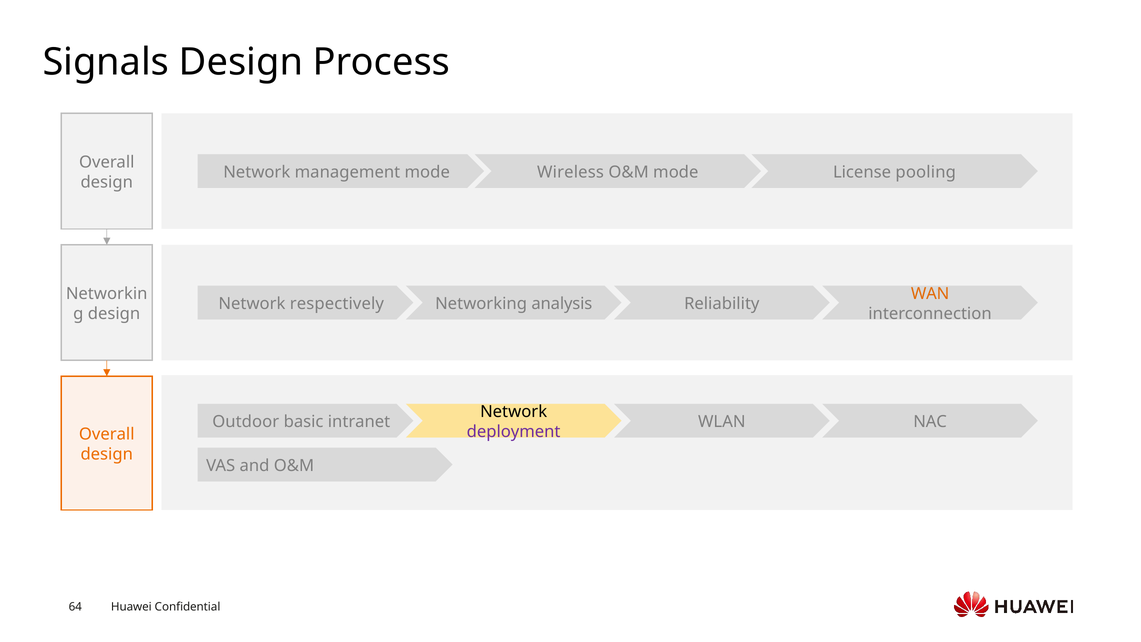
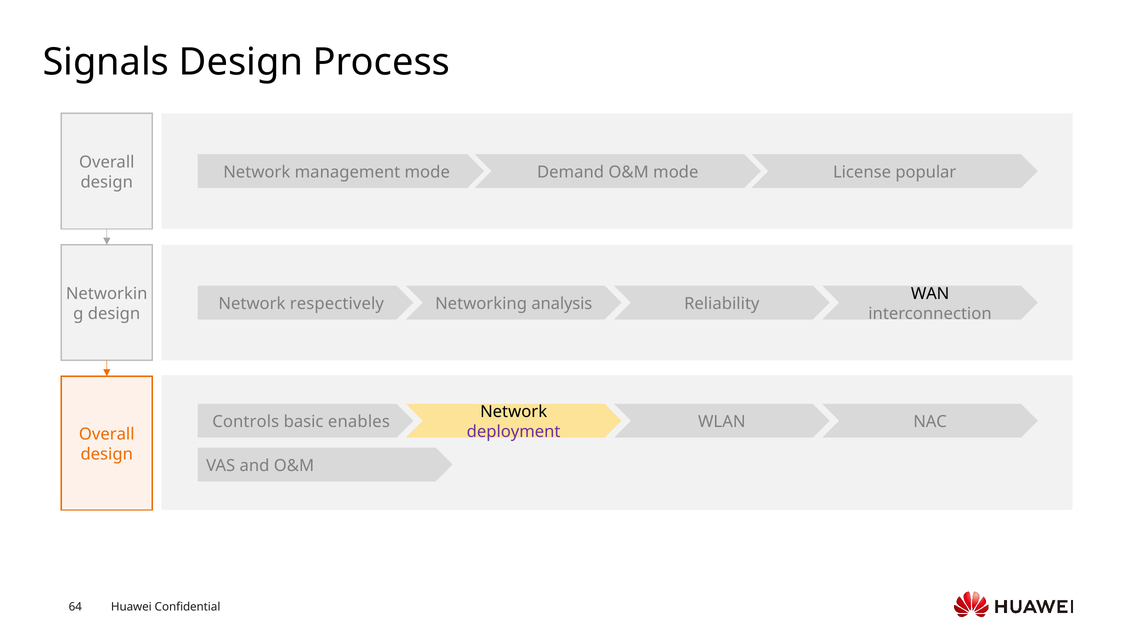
Wireless: Wireless -> Demand (571, 172)
pooling: pooling -> popular (926, 172)
WAN colour: orange -> black (930, 294)
Outdoor: Outdoor -> Controls (246, 422)
intranet: intranet -> enables (359, 422)
